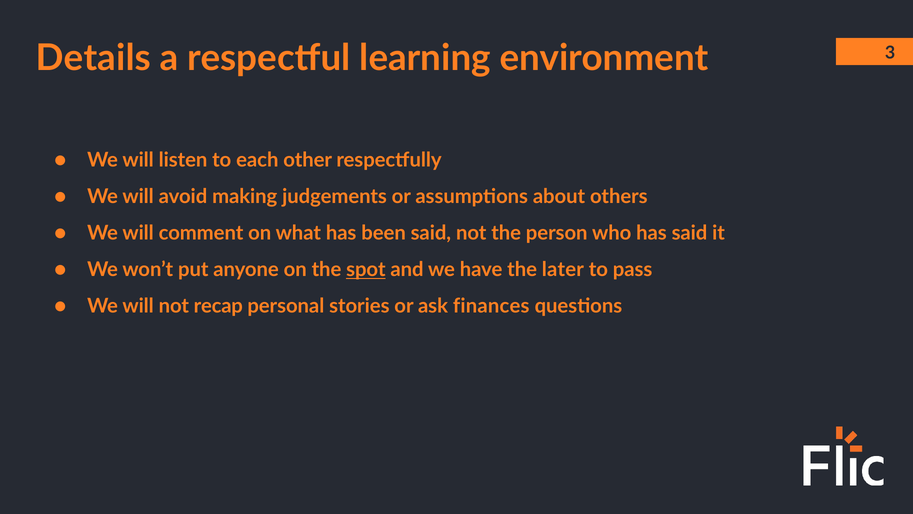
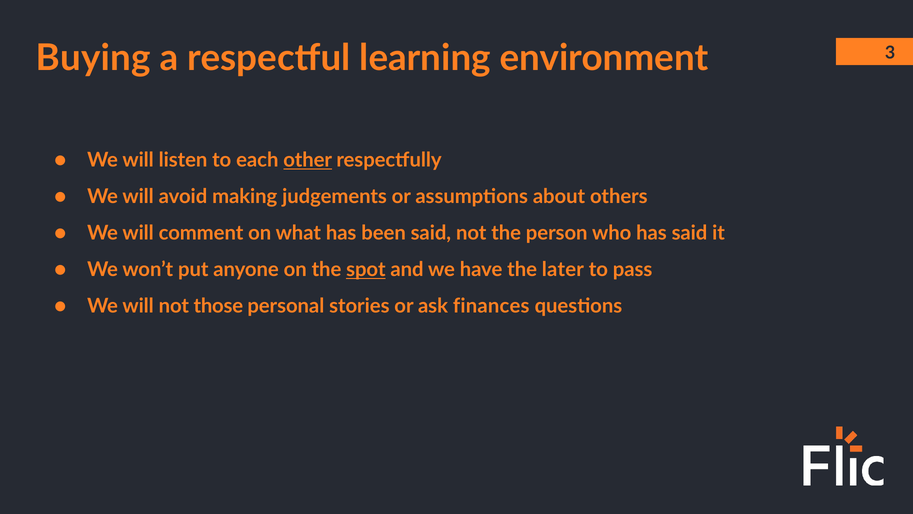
Details: Details -> Buying (93, 58)
other underline: none -> present (308, 160)
recap: recap -> those (218, 306)
